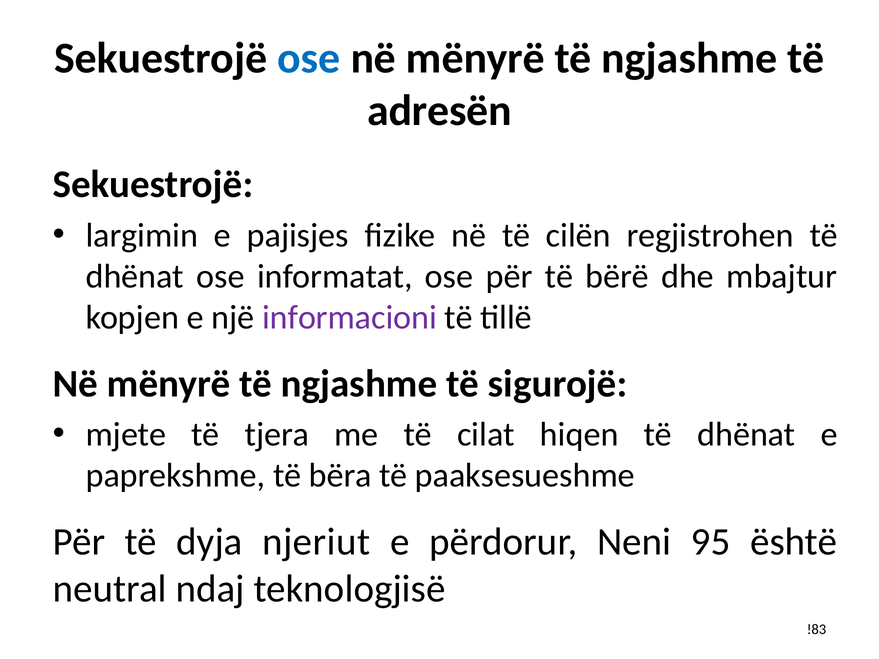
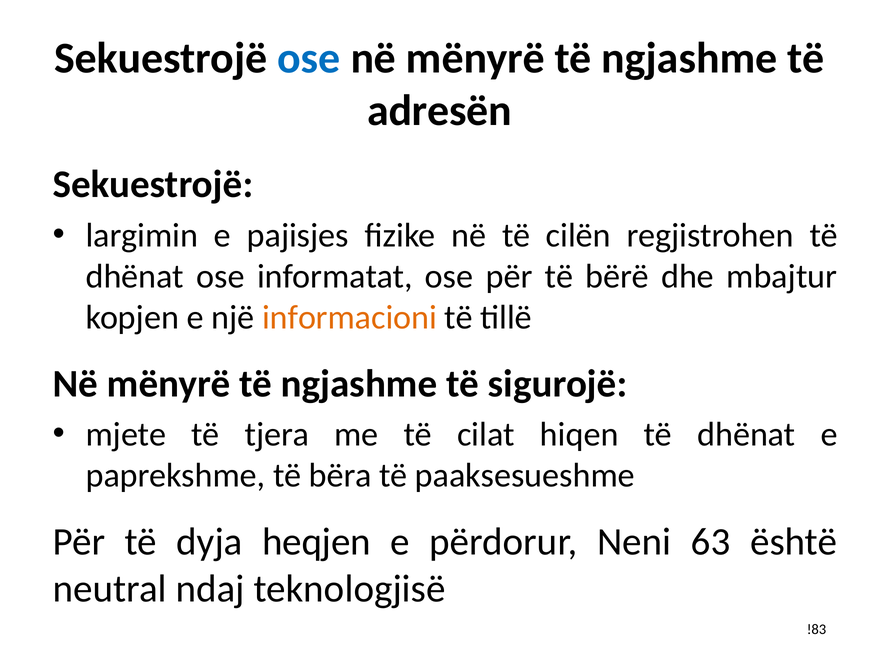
informacioni colour: purple -> orange (349, 317)
njeriut: njeriut -> heqjen (317, 542)
95: 95 -> 63 (711, 542)
